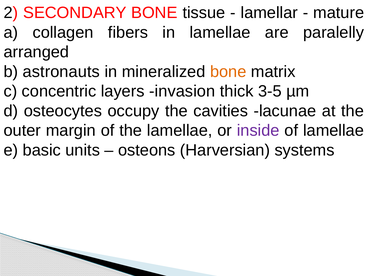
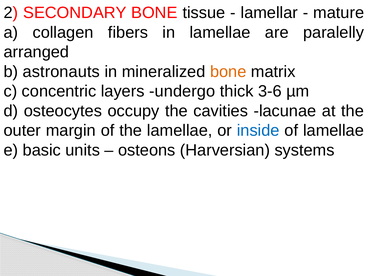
invasion: invasion -> undergo (182, 91)
3-5: 3-5 -> 3-6 (270, 91)
inside colour: purple -> blue (258, 131)
